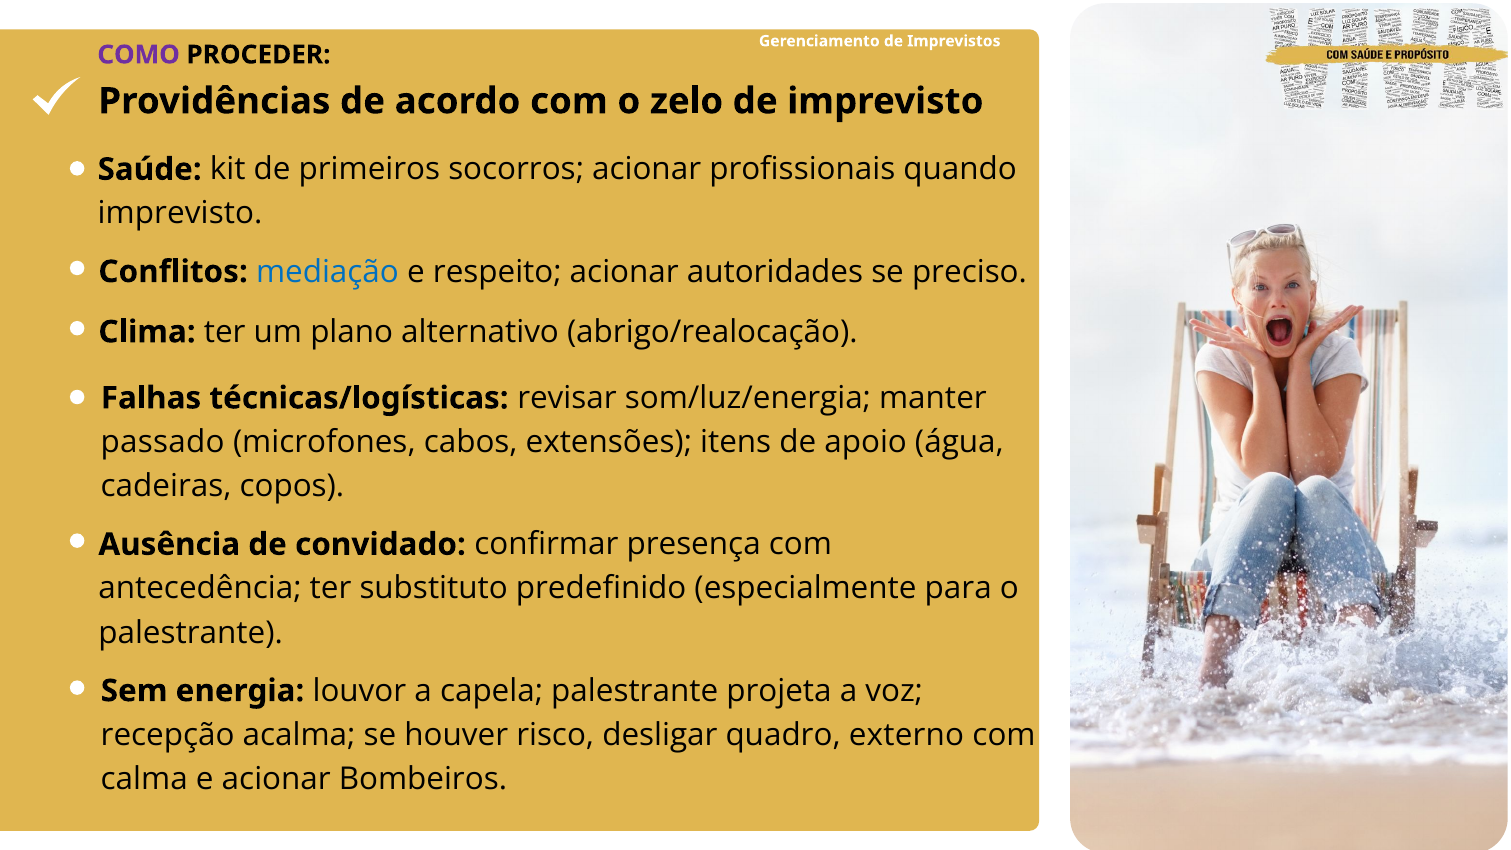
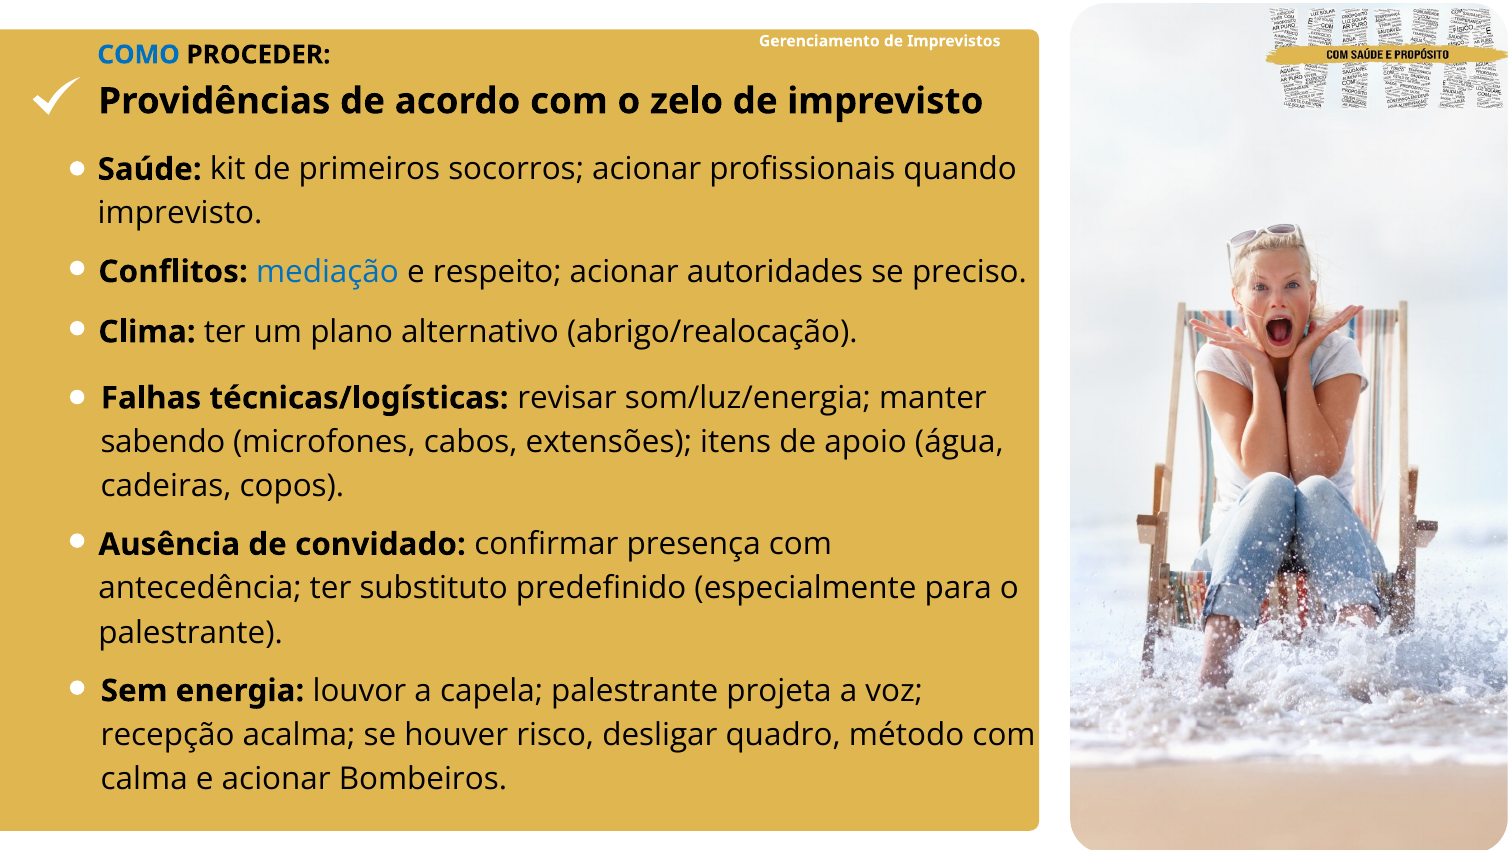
COMO colour: purple -> blue (139, 55)
passado: passado -> sabendo (163, 442)
externo: externo -> método (907, 735)
